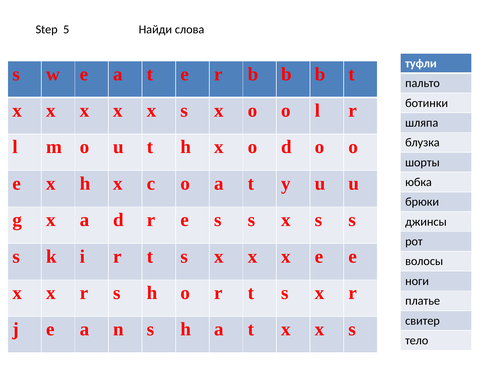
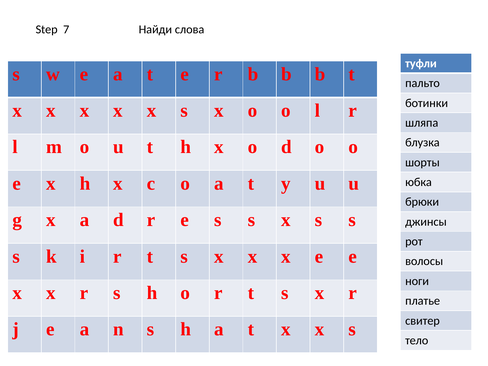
5: 5 -> 7 (66, 30)
